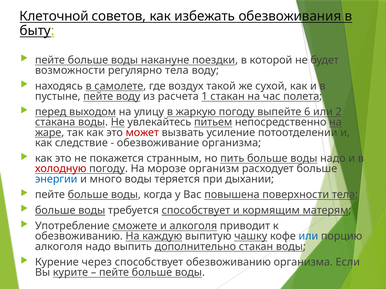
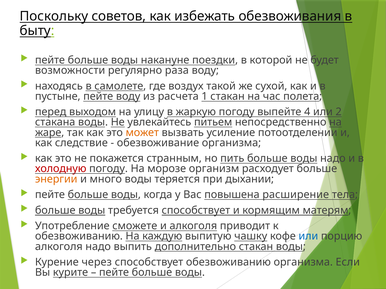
Клеточной: Клеточной -> Поскольку (54, 16)
регулярно тела: тела -> раза (177, 70)
6: 6 -> 4 (307, 112)
может colour: red -> orange (142, 133)
энергии colour: blue -> orange (56, 179)
поверхности: поверхности -> расширение (296, 195)
